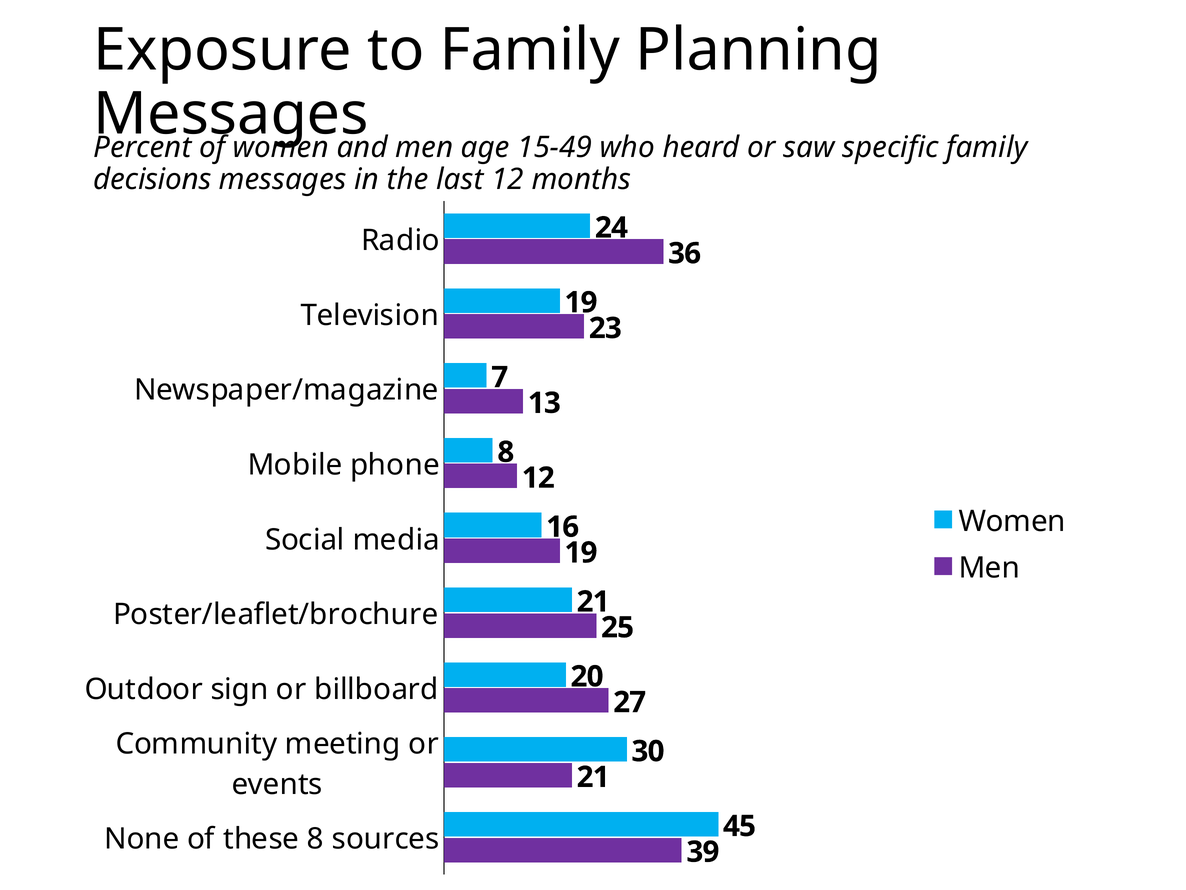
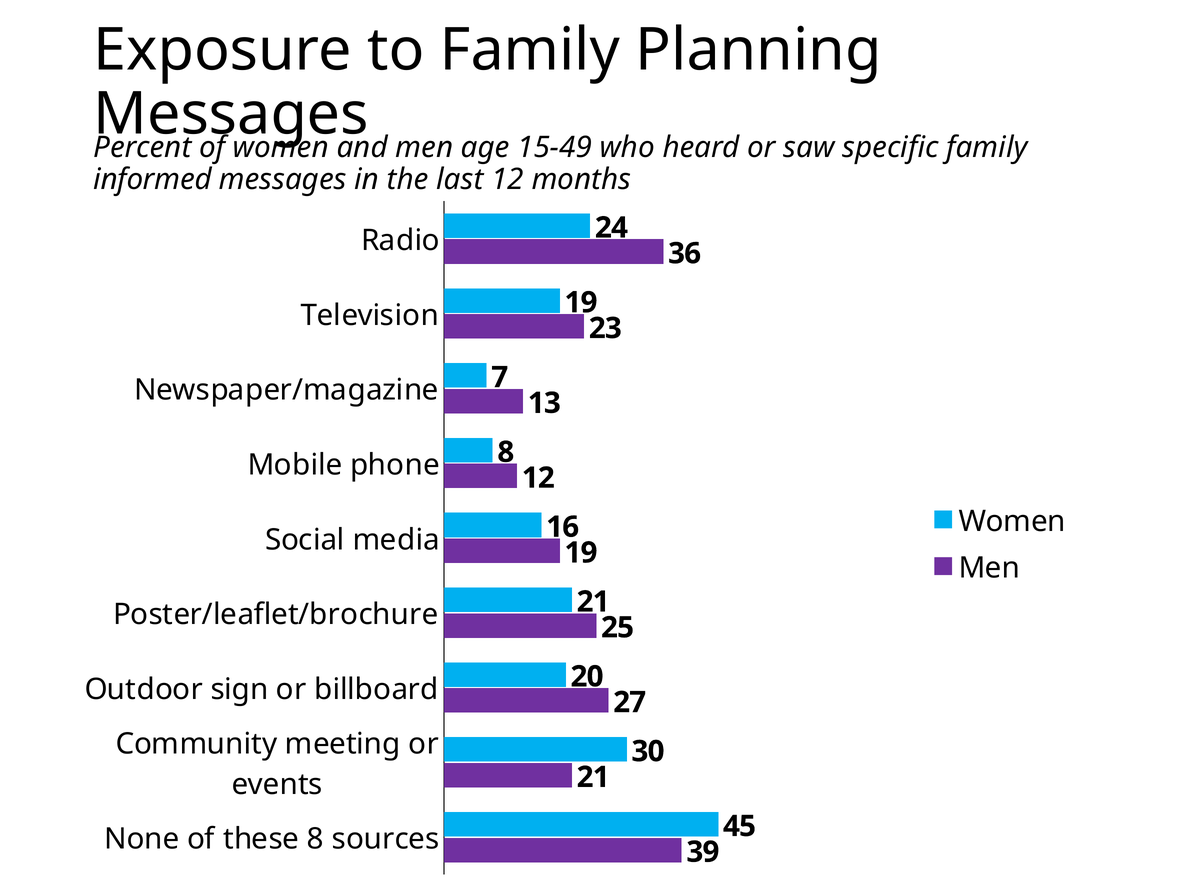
decisions: decisions -> informed (152, 179)
